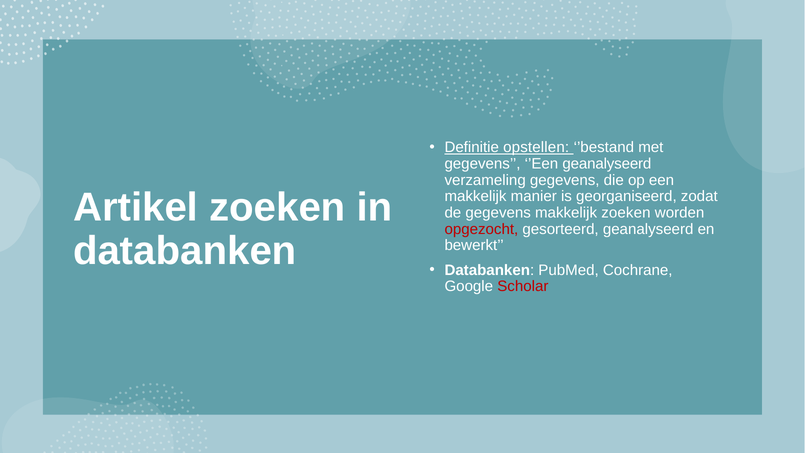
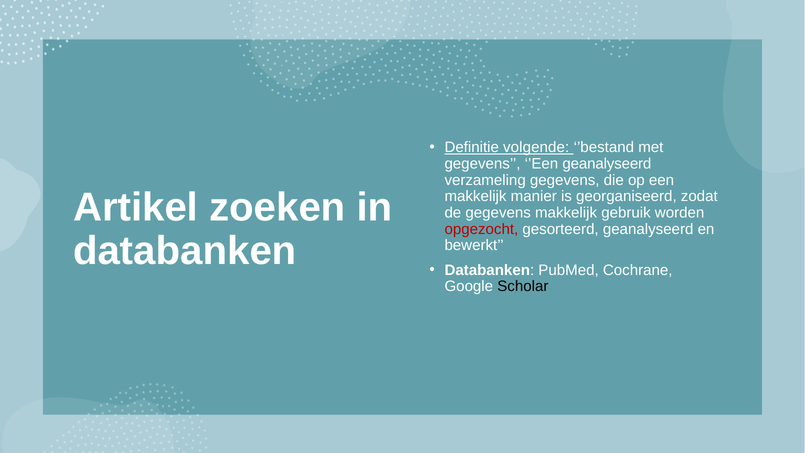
opstellen: opstellen -> volgende (536, 147)
makkelijk zoeken: zoeken -> gebruik (626, 213)
Scholar colour: red -> black (523, 286)
